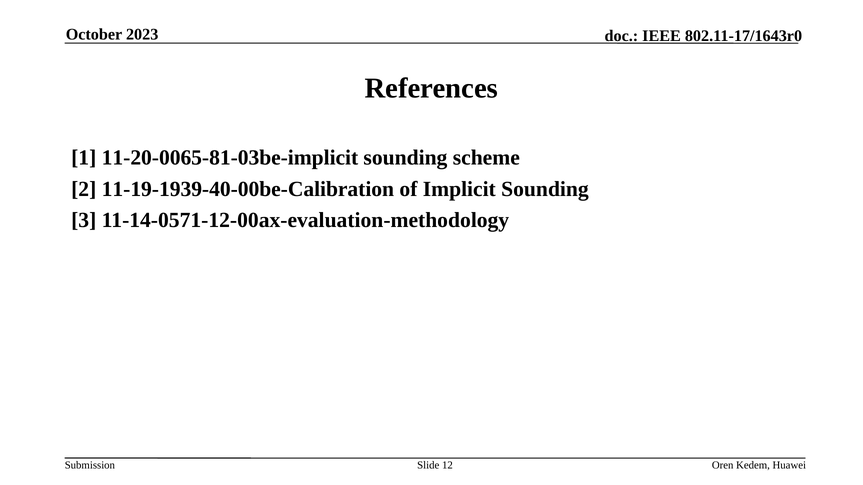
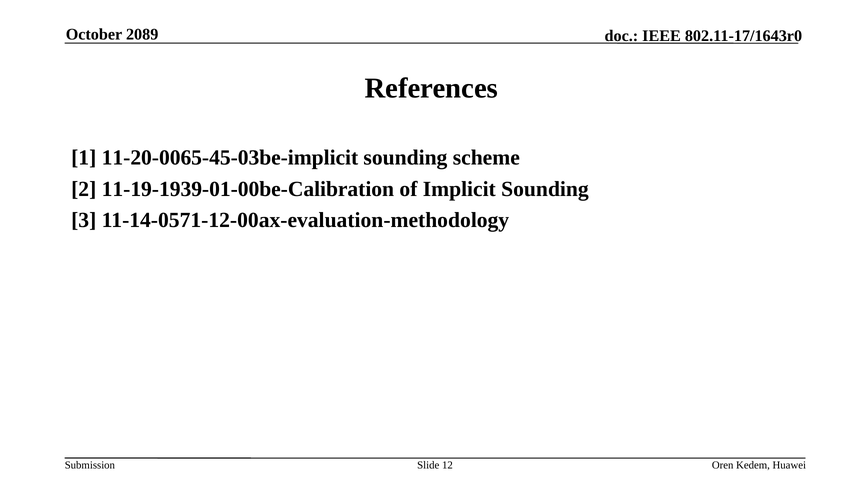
2023: 2023 -> 2089 (142, 34)
11-20-0065-81-03be-implicit: 11-20-0065-81-03be-implicit -> 11-20-0065-45-03be-implicit (230, 158)
11-19-1939-40-00be-Calibration: 11-19-1939-40-00be-Calibration -> 11-19-1939-01-00be-Calibration (248, 189)
